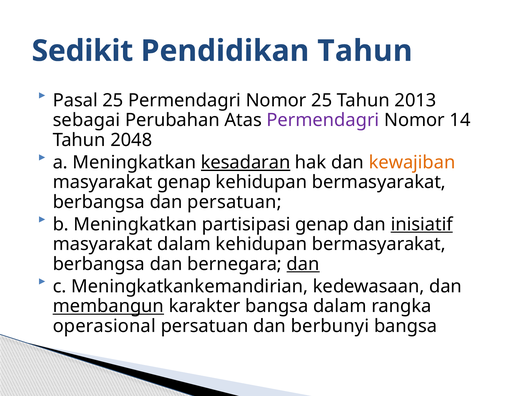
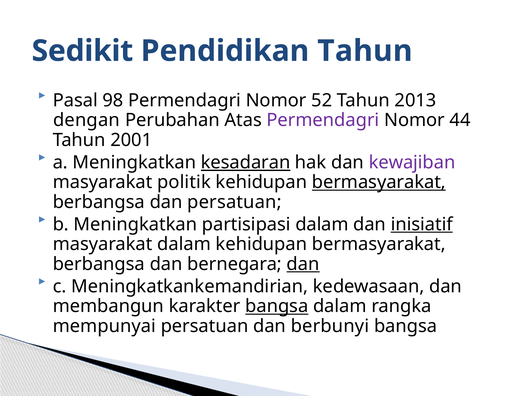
Pasal 25: 25 -> 98 (113, 100)
Nomor 25: 25 -> 52 (322, 100)
sebagai: sebagai -> dengan (86, 120)
14: 14 -> 44 (460, 120)
2048: 2048 -> 2001 (131, 140)
kewajiban colour: orange -> purple (412, 162)
masyarakat genap: genap -> politik (184, 182)
bermasyarakat underline: none -> present (379, 182)
partisipasi genap: genap -> dalam (322, 224)
membangun underline: present -> none (108, 306)
bangsa underline: none -> present (277, 306)
operasional: operasional -> mempunyai (104, 326)
